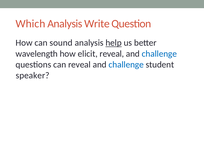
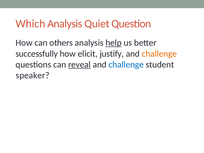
Write: Write -> Quiet (97, 24)
sound: sound -> others (61, 43)
wavelength: wavelength -> successfully (37, 54)
elicit reveal: reveal -> justify (112, 54)
challenge colour: blue -> orange (159, 54)
reveal underline: none -> present (79, 65)
